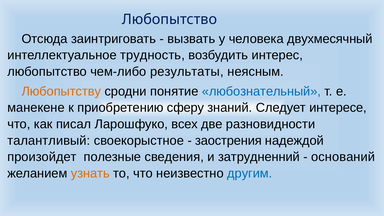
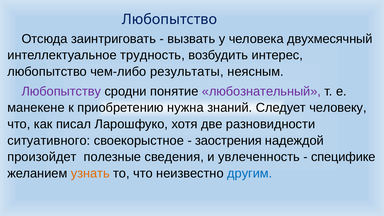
Любопытству colour: orange -> purple (61, 91)
любознательный colour: blue -> purple (261, 91)
сферу: сферу -> нужна (185, 108)
интересе: интересе -> человеку (338, 108)
всех: всех -> хотя (185, 124)
талантливый: талантливый -> ситуативного (49, 141)
затрудненний: затрудненний -> увлеченность (259, 157)
оснований: оснований -> специфике (343, 157)
